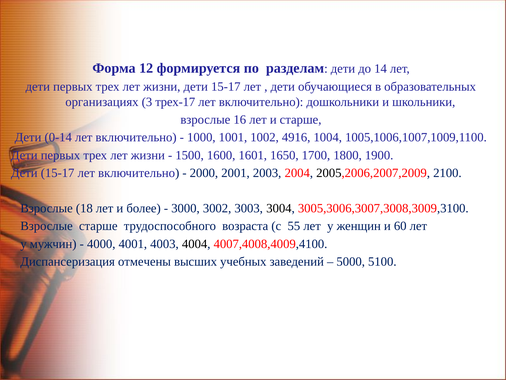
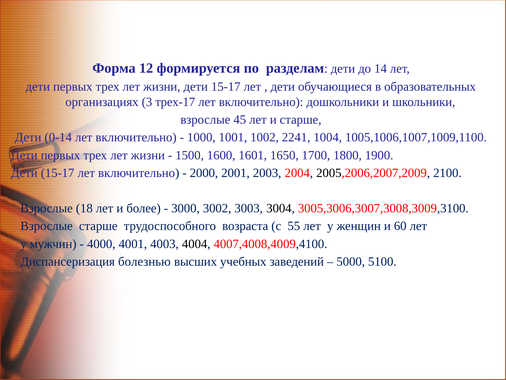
16: 16 -> 45 (240, 120)
4916: 4916 -> 2241 (296, 137)
отмечены: отмечены -> болезнью (144, 261)
